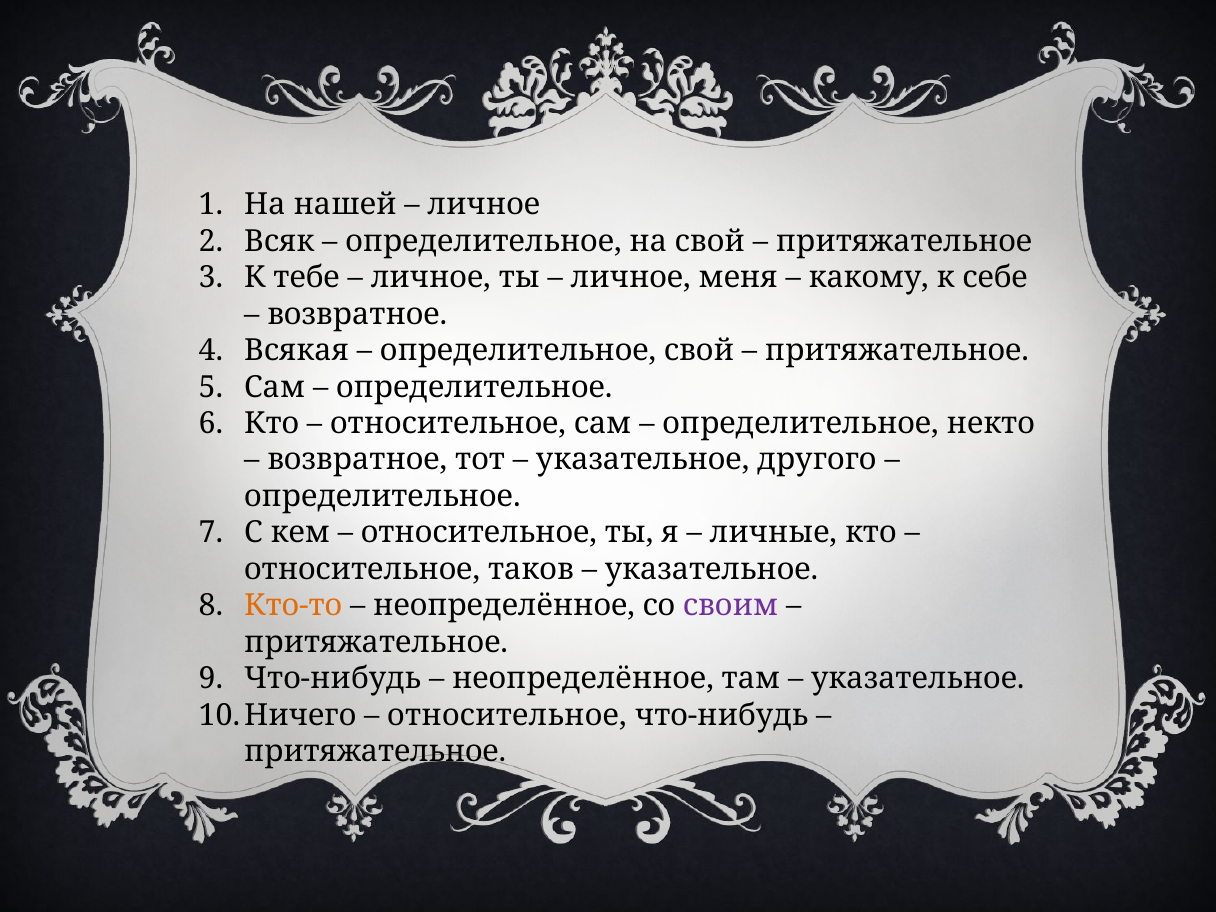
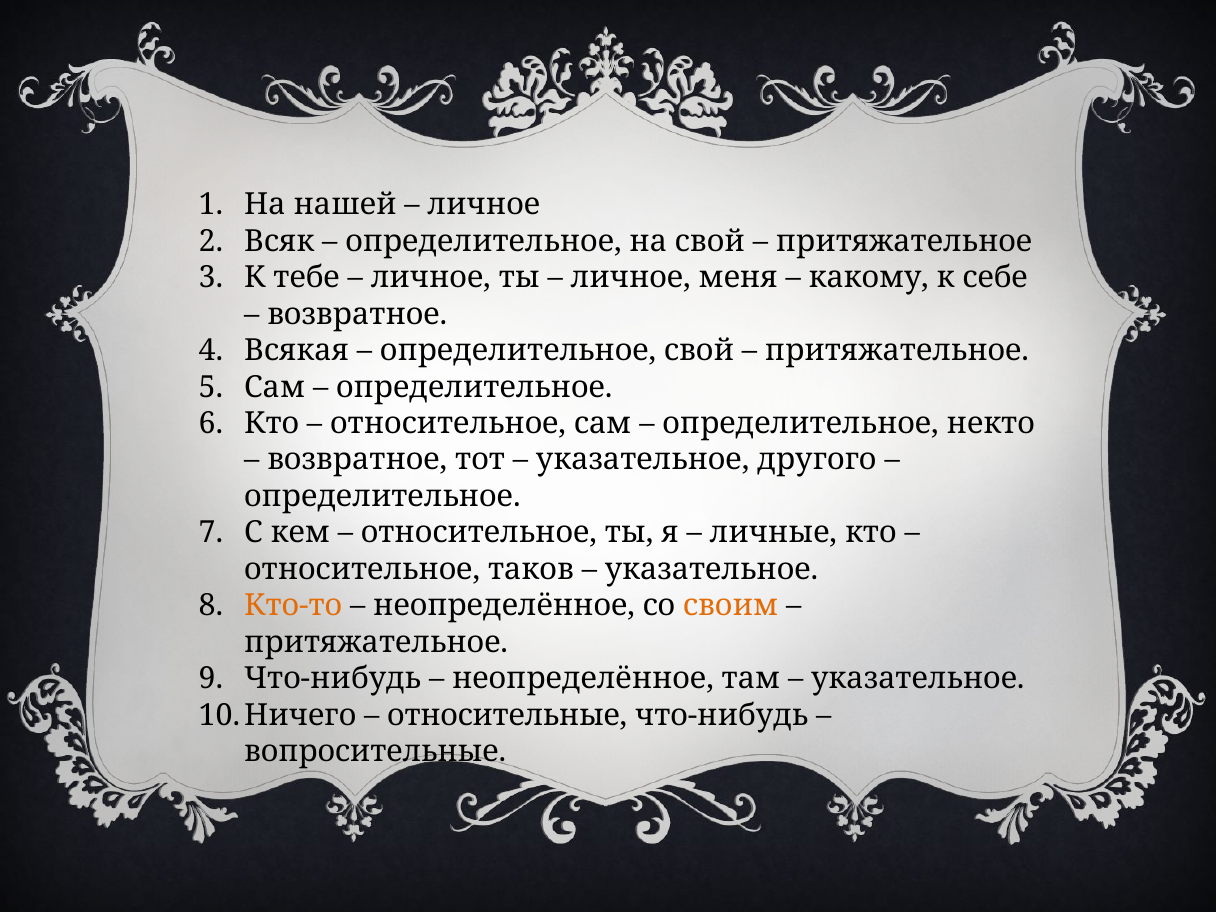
своим colour: purple -> orange (731, 606)
относительное: относительное -> относительные (507, 715)
притяжательное: притяжательное -> вопросительные (375, 752)
